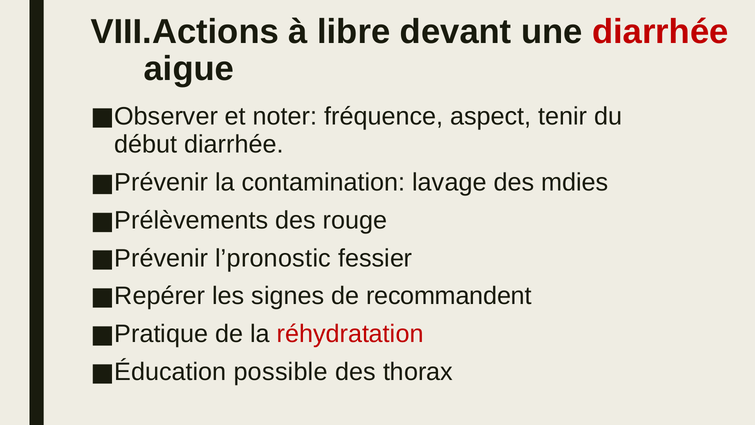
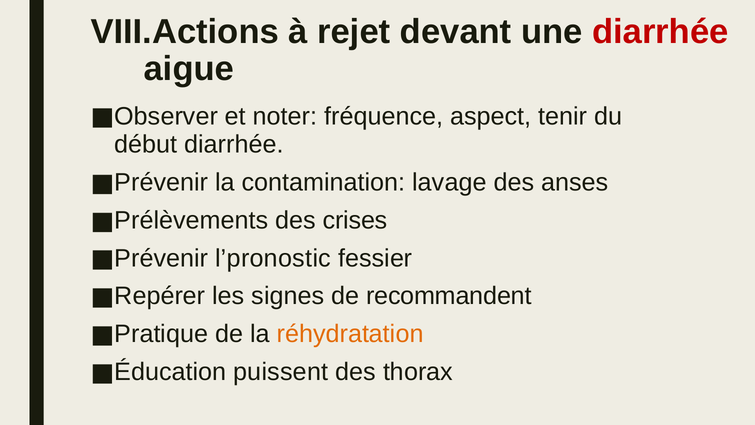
libre: libre -> rejet (354, 32)
mdies: mdies -> anses (575, 182)
rouge: rouge -> crises (355, 220)
réhydratation colour: red -> orange (350, 334)
possible: possible -> puissent (281, 372)
